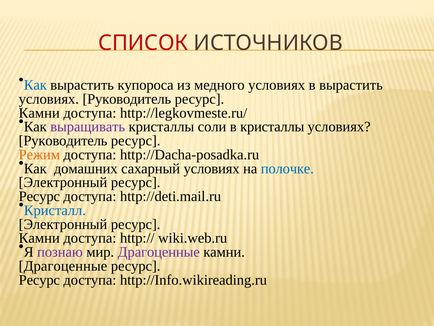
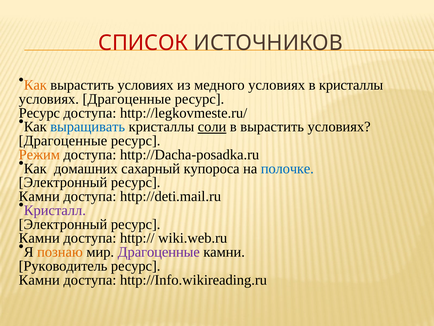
Как colour: blue -> orange (35, 85)
купороса: купороса -> условиях (146, 85)
в вырастить: вырастить -> кристаллы (351, 85)
Руководитель: Руководитель -> Драгоценные (127, 99)
Камни: Камни -> Ресурс (39, 113)
выращивать colour: purple -> blue (88, 127)
соли underline: none -> present (212, 127)
в кристаллы: кристаллы -> вырастить (272, 127)
Руководитель: Руководитель -> Драгоценные (63, 141)
сахарный условиях: условиях -> купороса (212, 168)
Ресурс: Ресурс -> Камни (39, 196)
Кристалл colour: blue -> purple (55, 210)
познаю colour: purple -> orange (60, 252)
Драгоценные: Драгоценные -> Руководитель (63, 266)
Ресурс: Ресурс -> Камни (39, 279)
